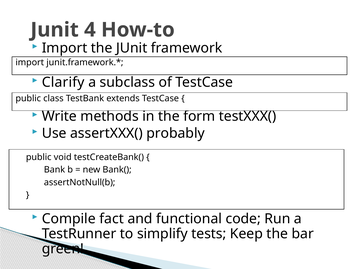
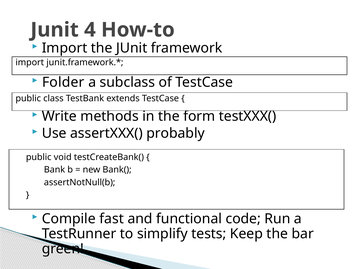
Clarify: Clarify -> Folder (63, 82)
fact: fact -> fast (112, 219)
